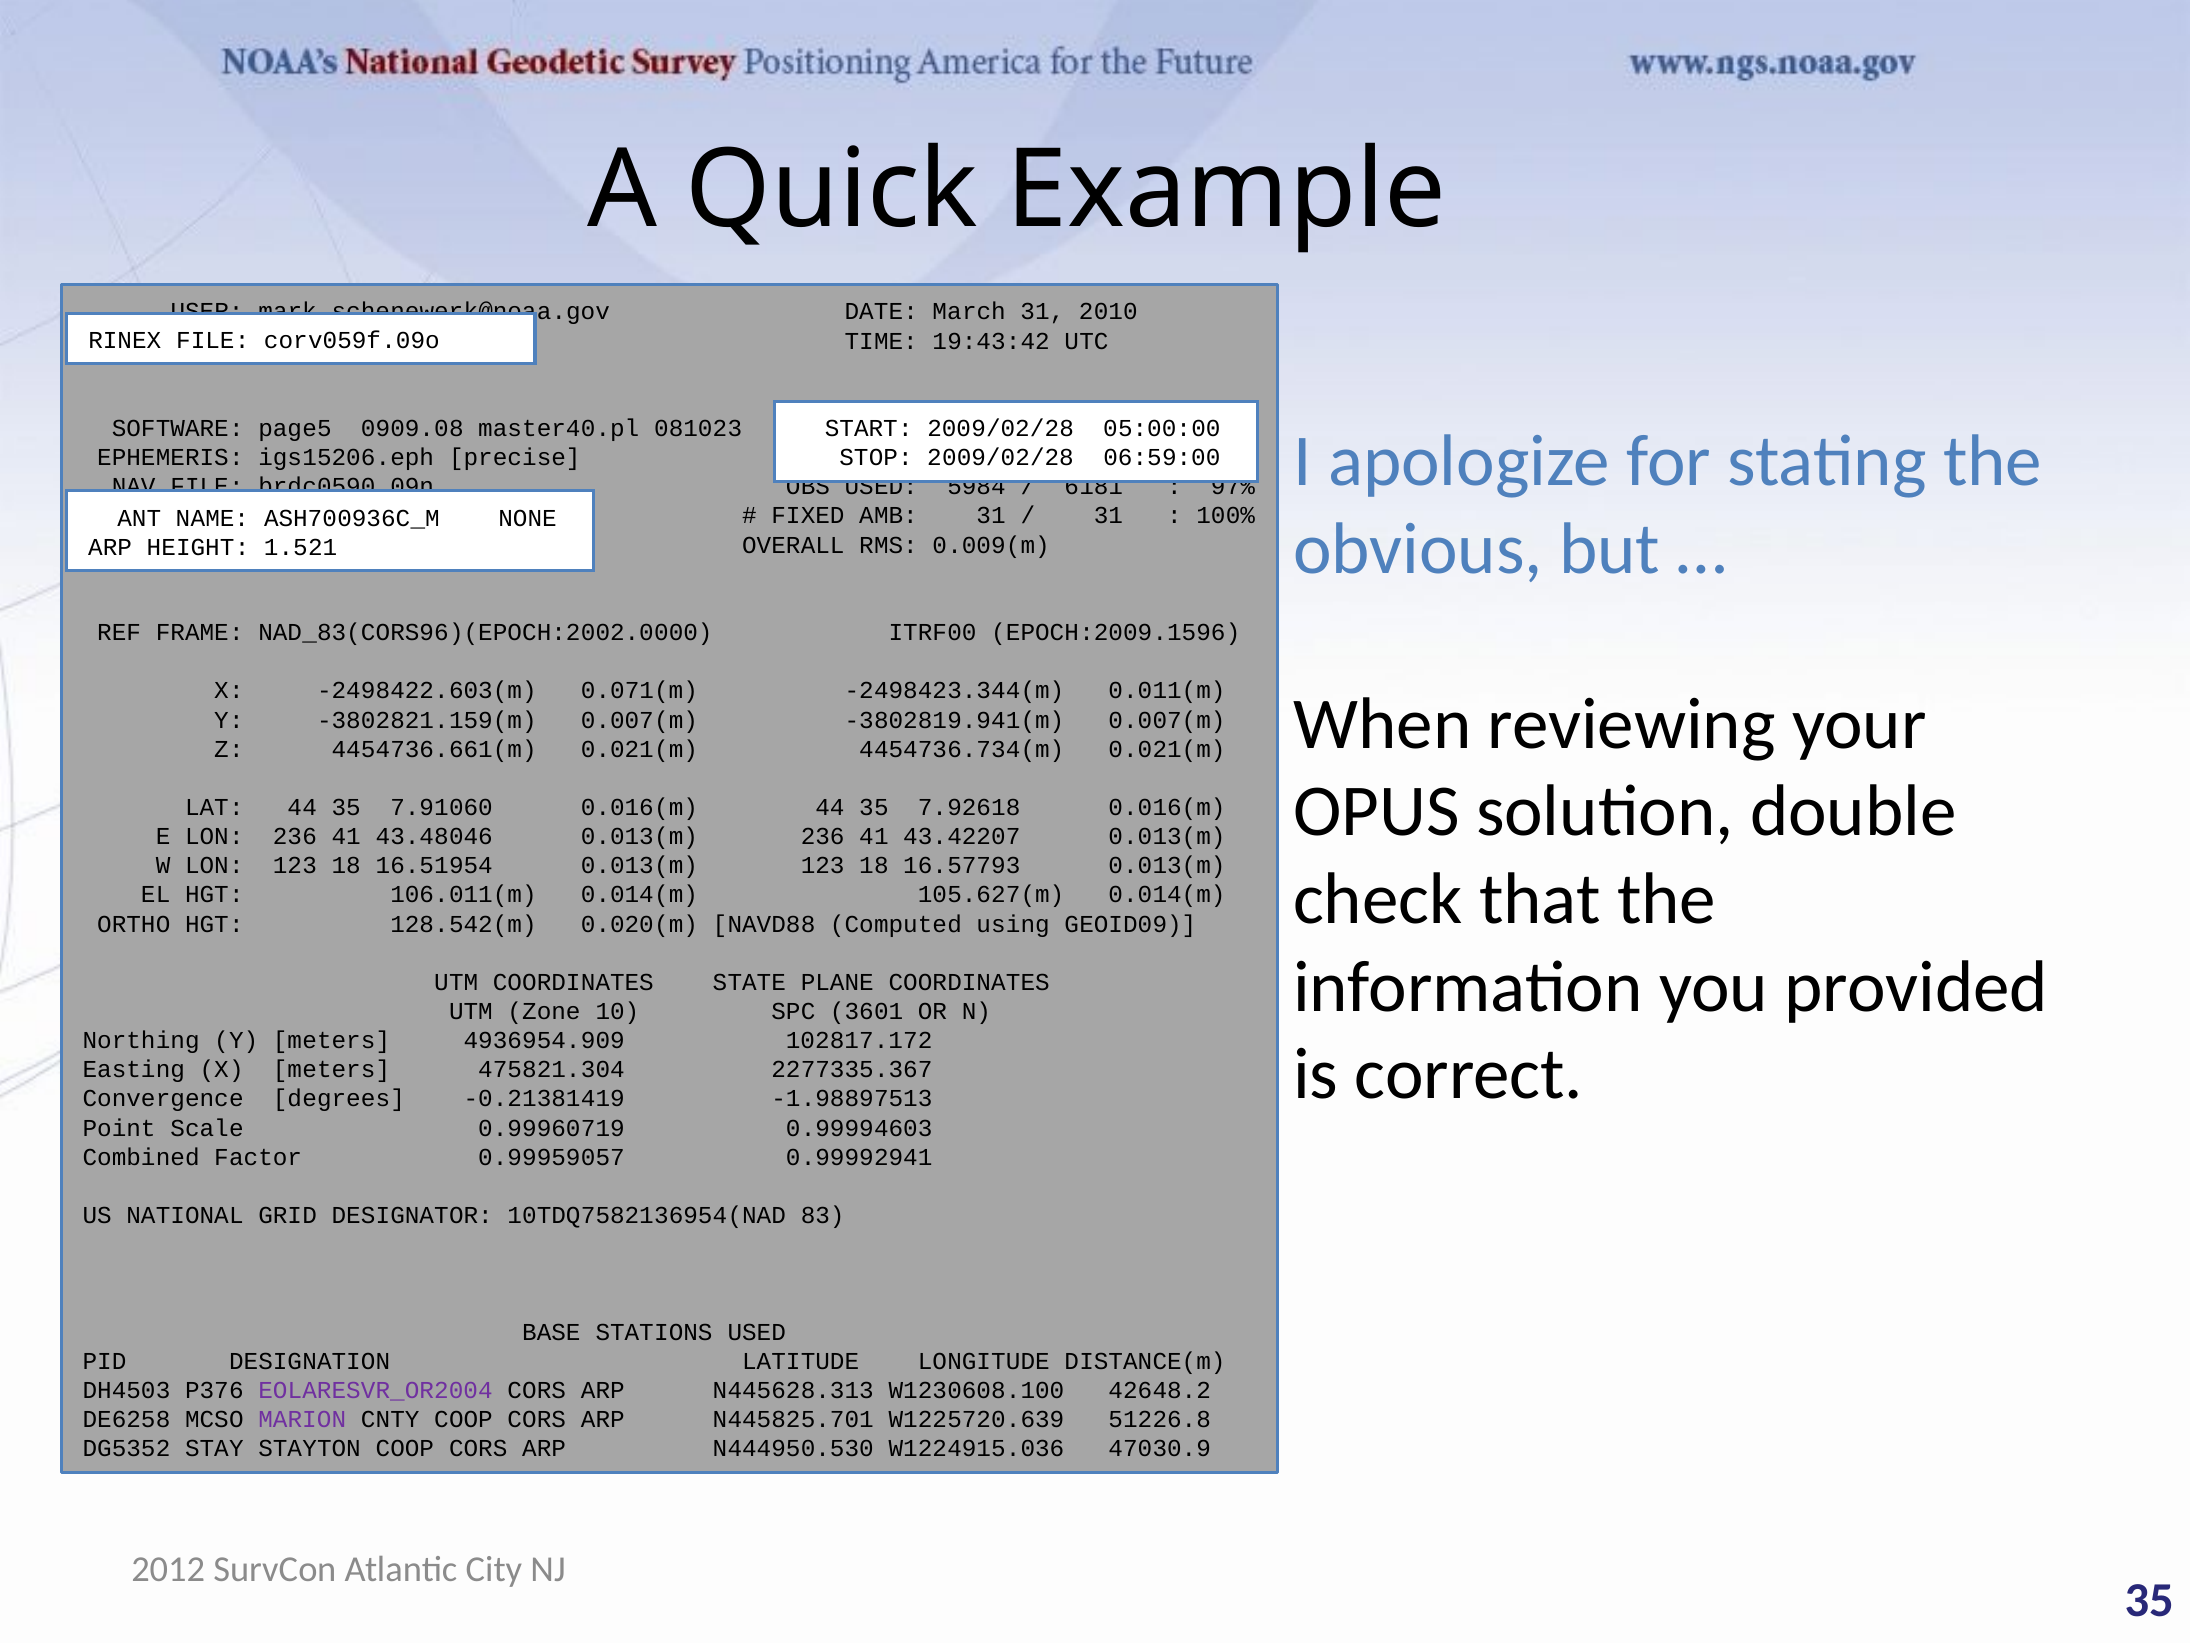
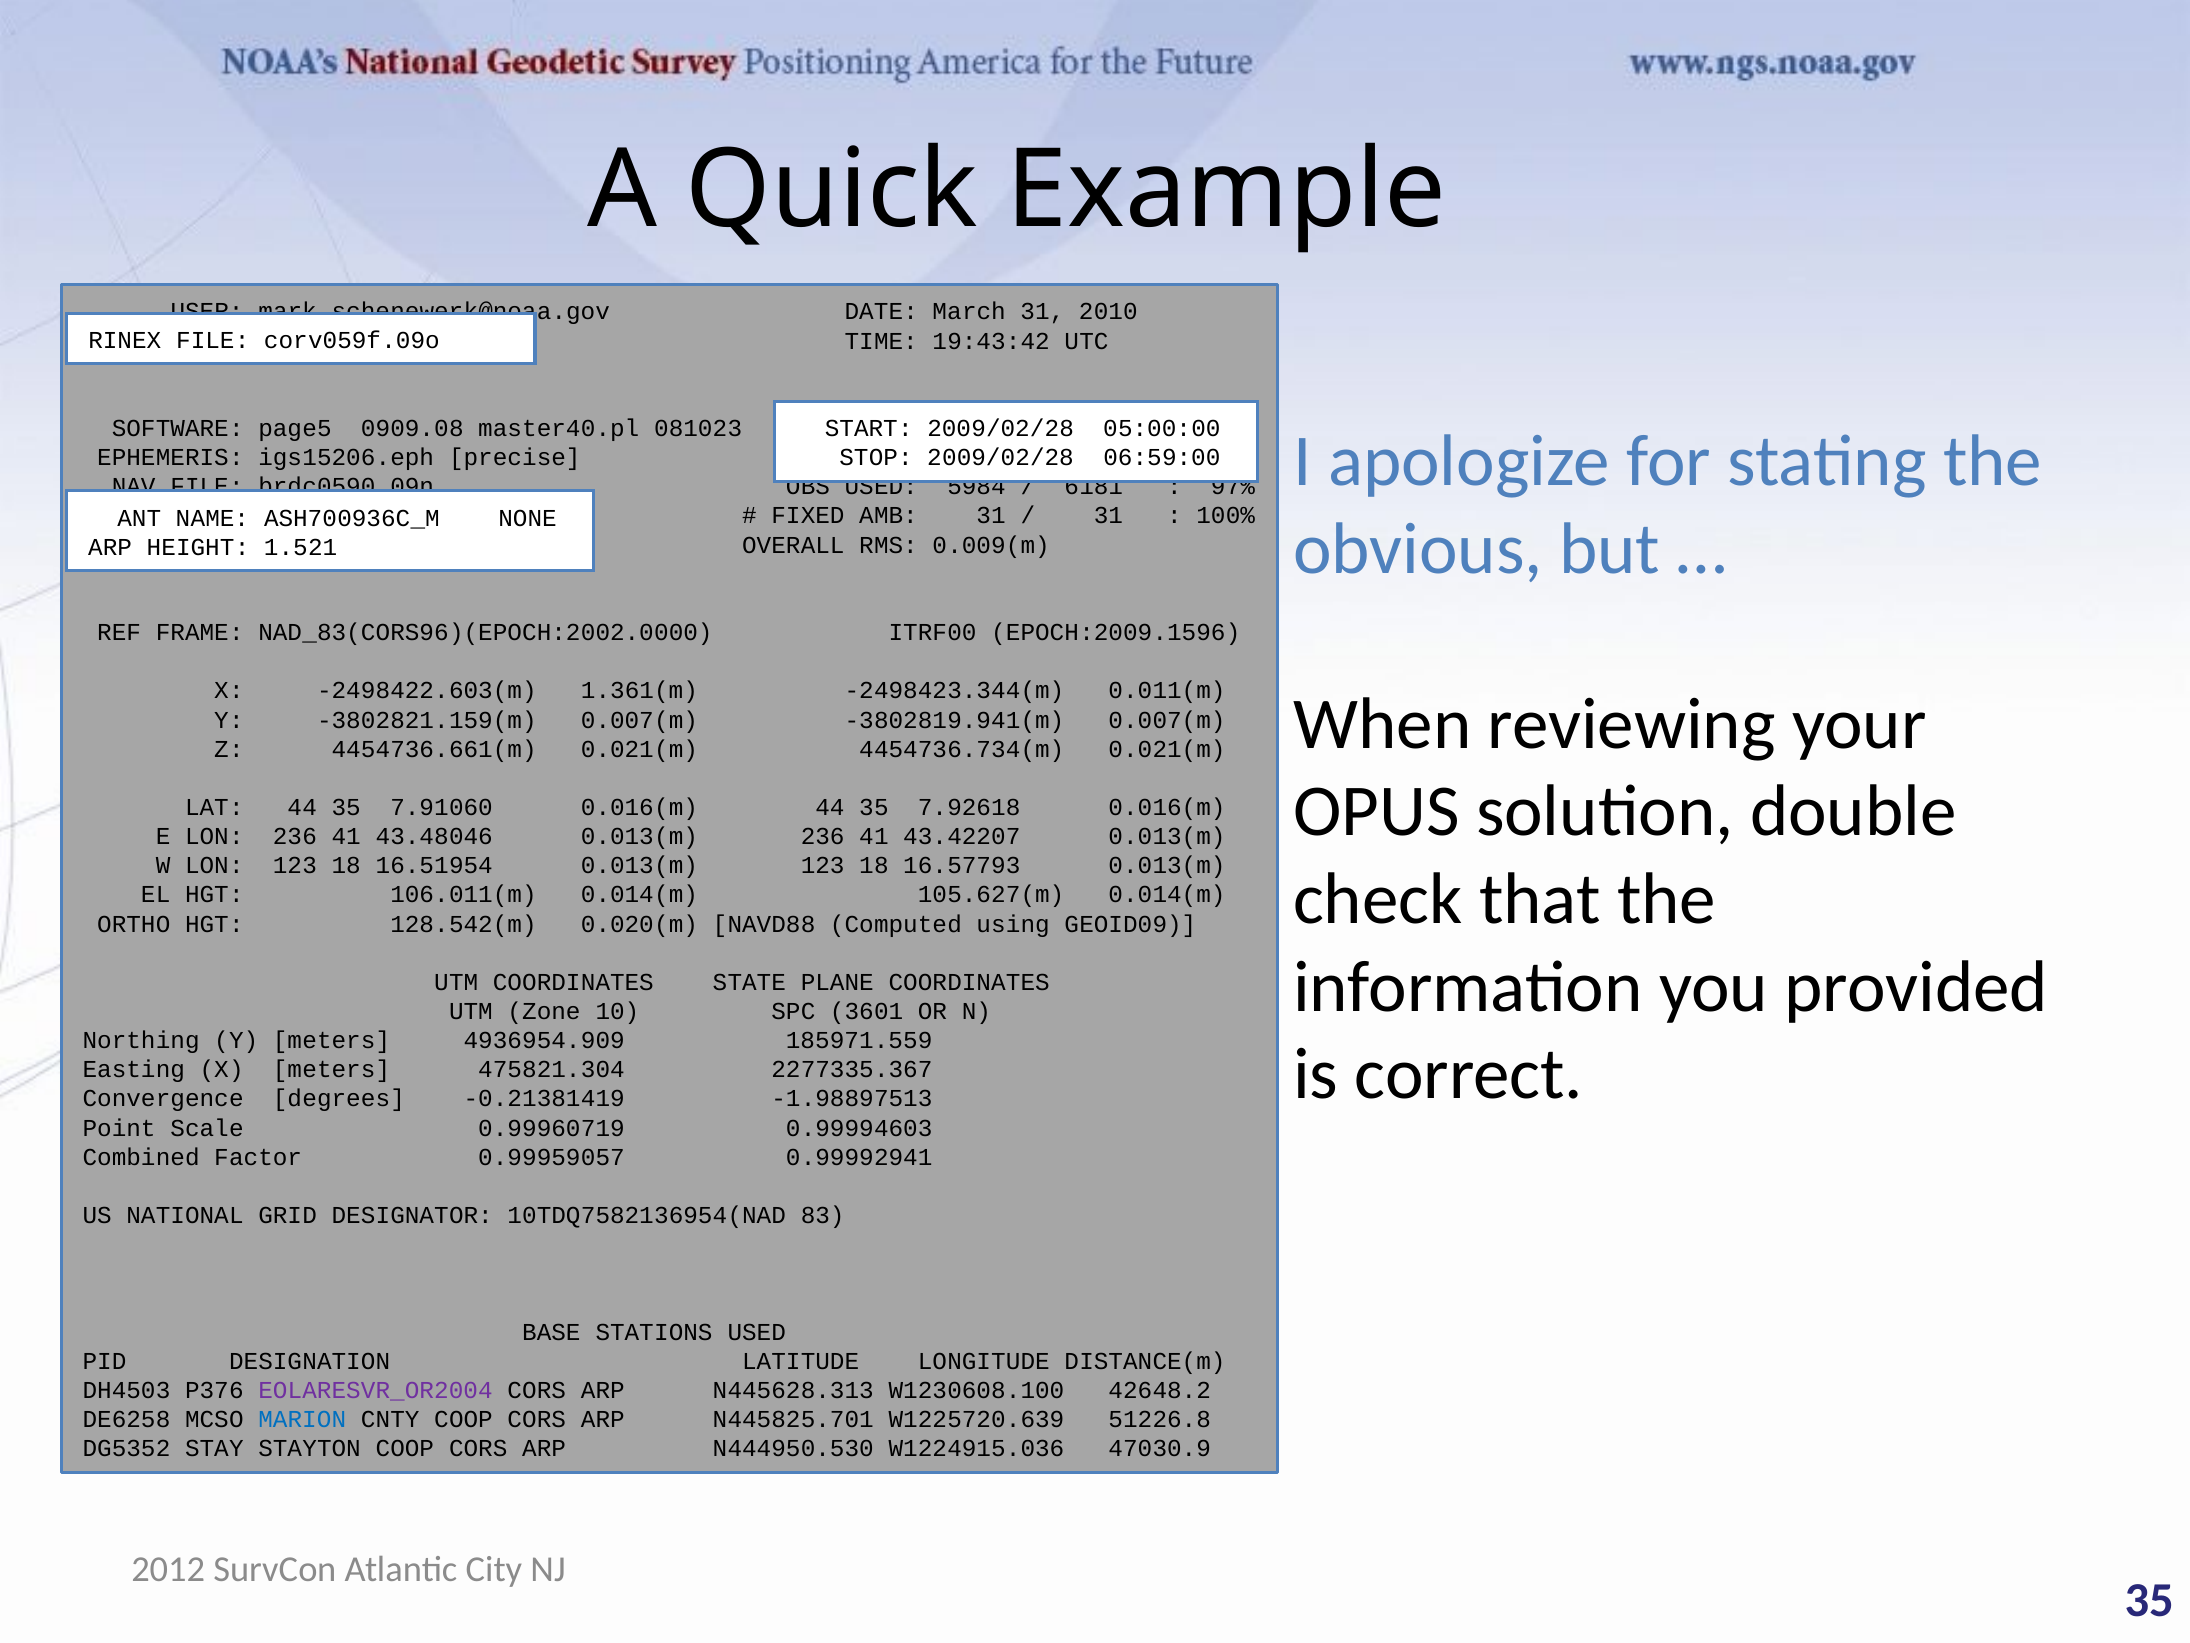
0.071(m: 0.071(m -> 1.361(m (639, 691)
102817.172: 102817.172 -> 185971.559 (859, 1040)
MARION colour: purple -> blue (302, 1419)
